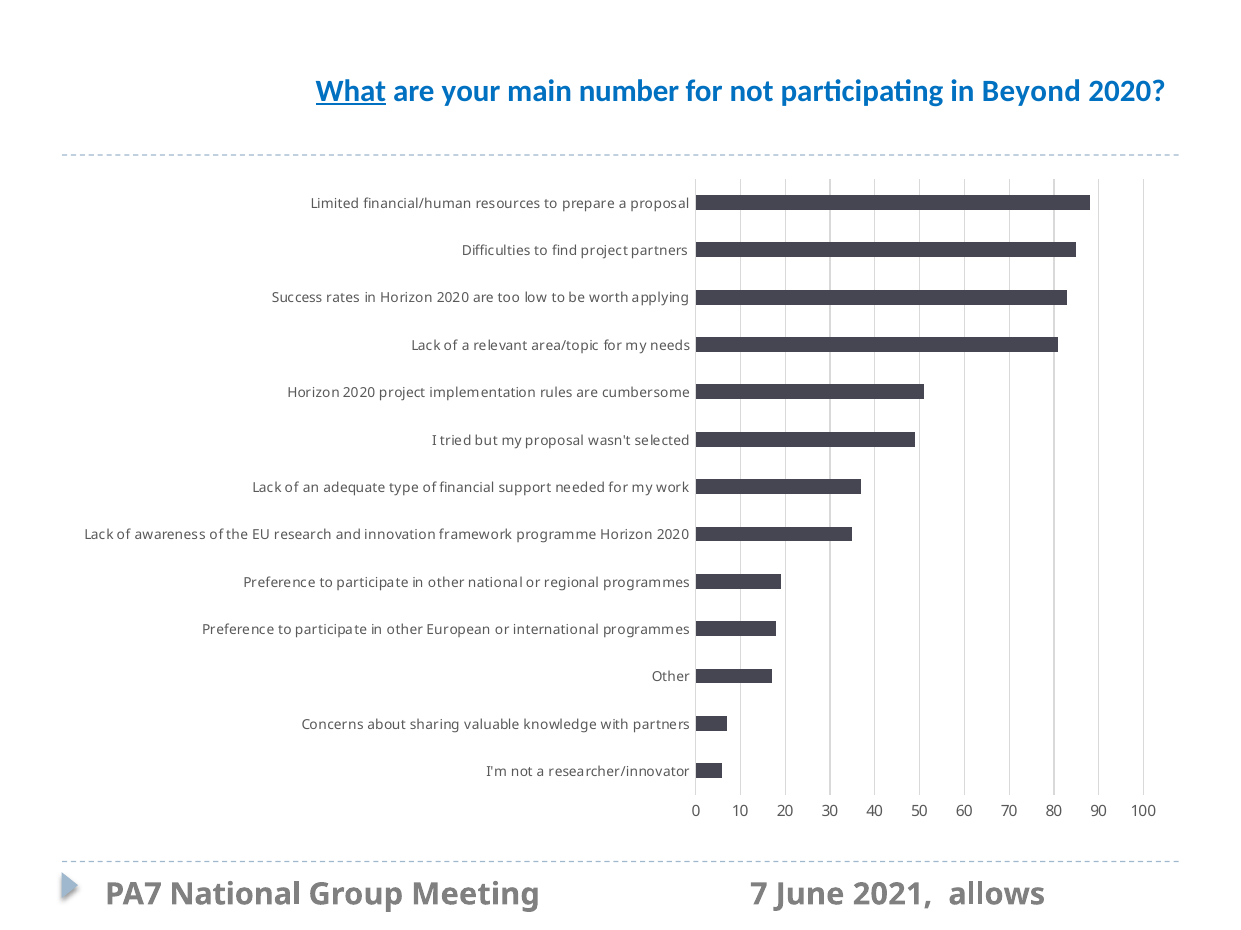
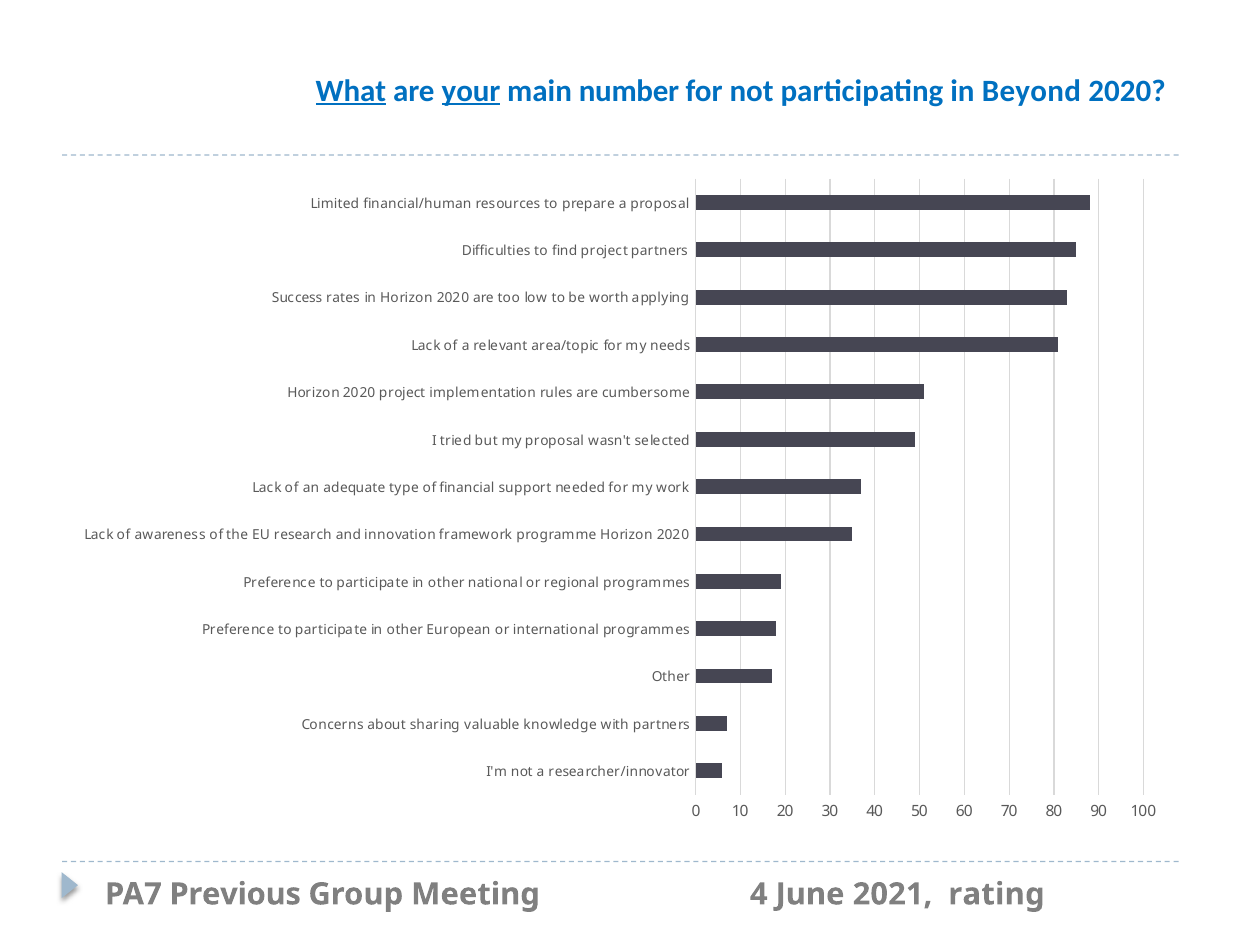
your underline: none -> present (471, 91)
PA7 National: National -> Previous (235, 895)
7: 7 -> 4 (759, 895)
allows: allows -> rating (996, 895)
